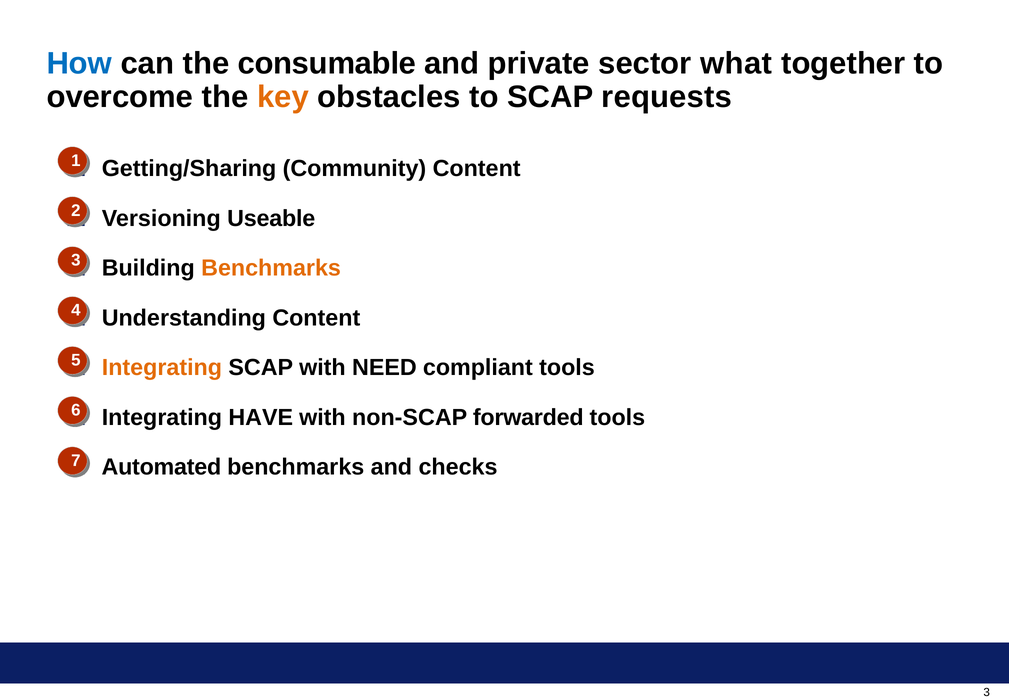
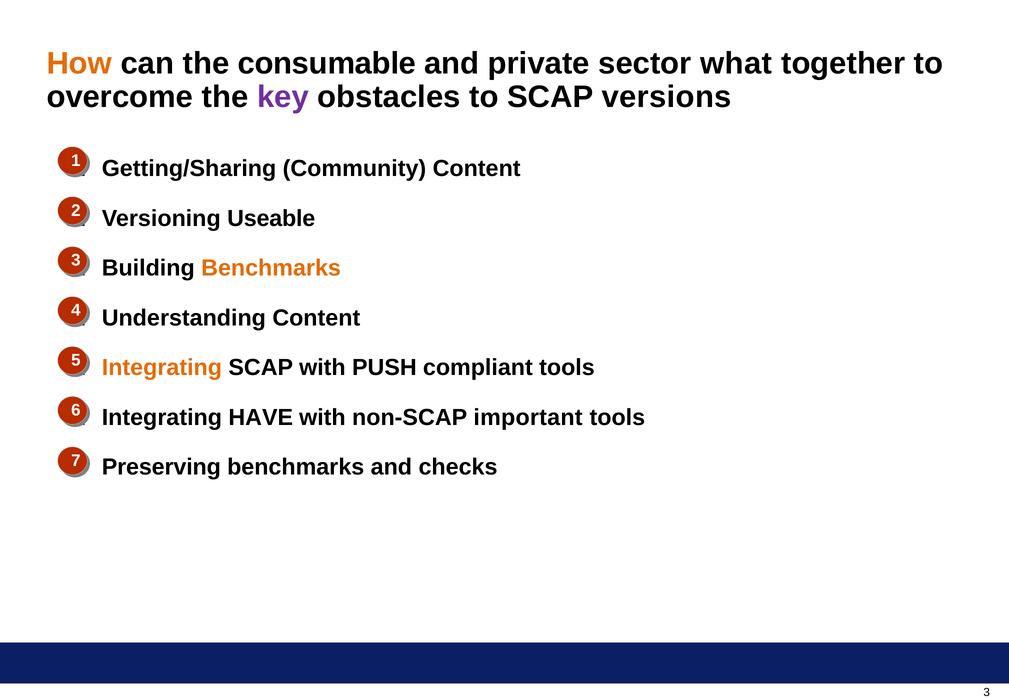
How colour: blue -> orange (79, 63)
key colour: orange -> purple (283, 97)
requests: requests -> versions (667, 97)
NEED: NEED -> PUSH (384, 367)
forwarded: forwarded -> important (528, 417)
Automated: Automated -> Preserving (161, 467)
